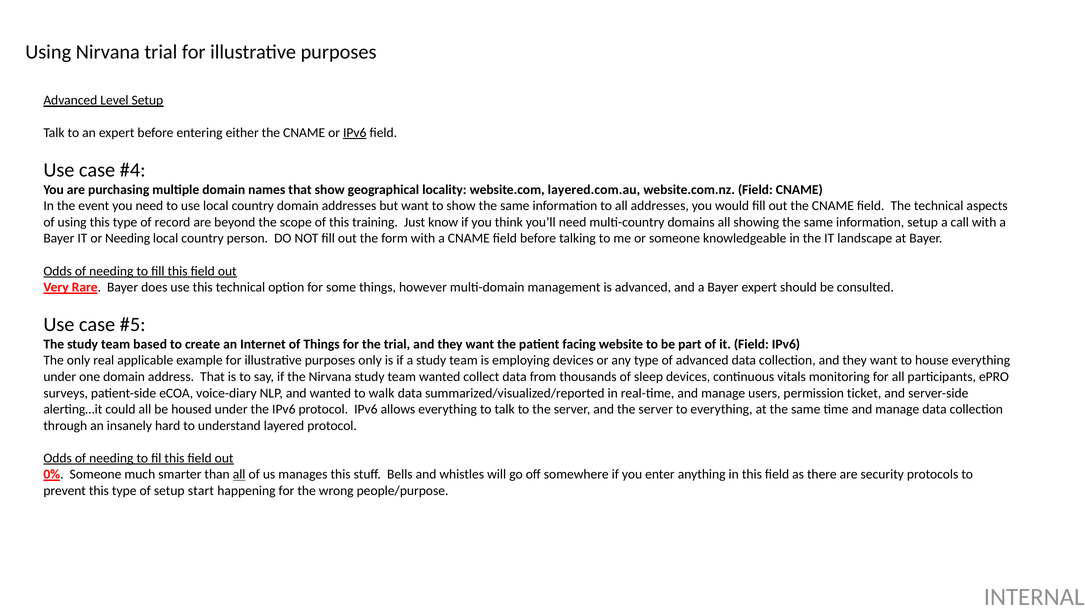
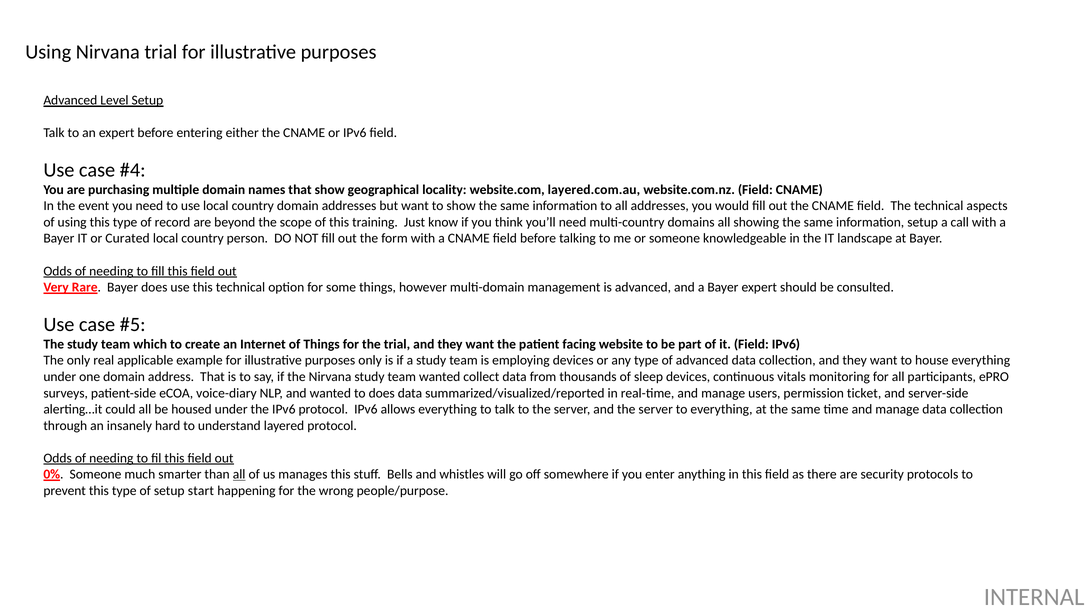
IPv6 underline: present -> none (355, 133)
or Needing: Needing -> Curated (128, 239)
based: based -> which (150, 344)
to walk: walk -> does (382, 393)
